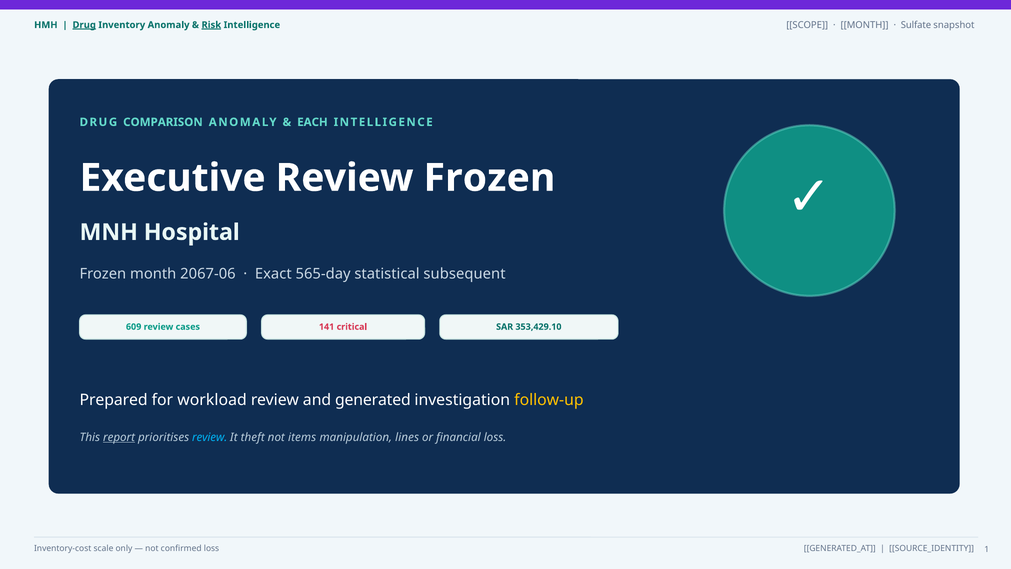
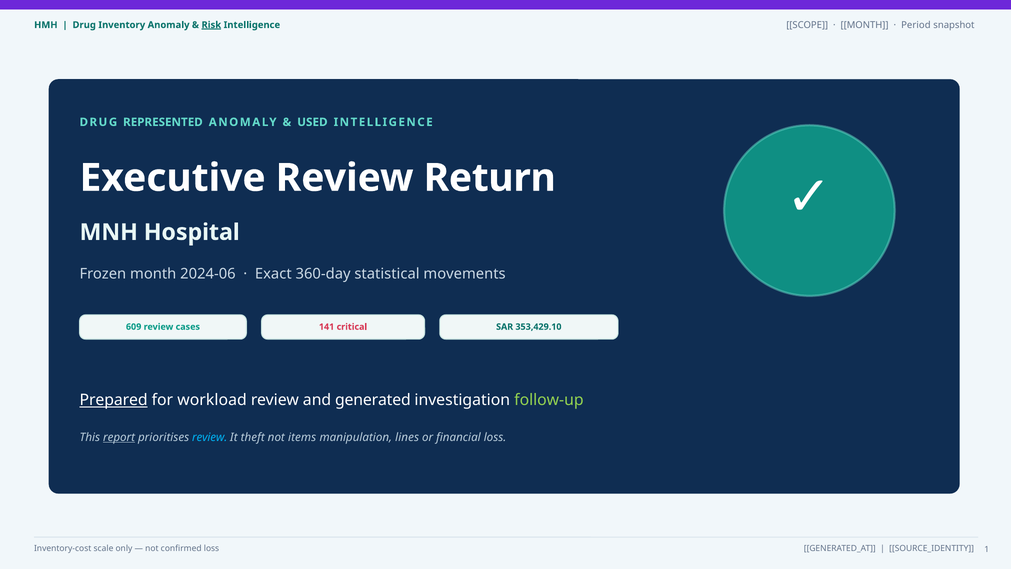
Drug underline: present -> none (84, 25)
Sulfate: Sulfate -> Period (916, 25)
COMPARISON: COMPARISON -> REPRESENTED (163, 122)
EACH: EACH -> USED (312, 122)
Review Frozen: Frozen -> Return (490, 178)
2067-06: 2067-06 -> 2024-06 (208, 274)
565-day: 565-day -> 360-day (323, 274)
subsequent: subsequent -> movements (465, 274)
Prepared underline: none -> present (114, 400)
follow-up colour: yellow -> light green (549, 400)
